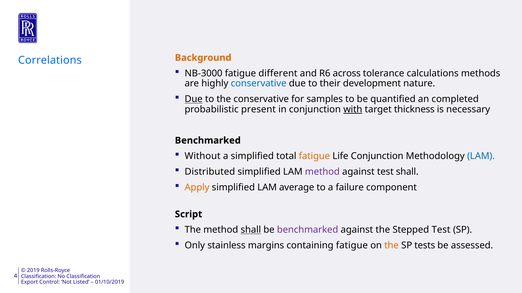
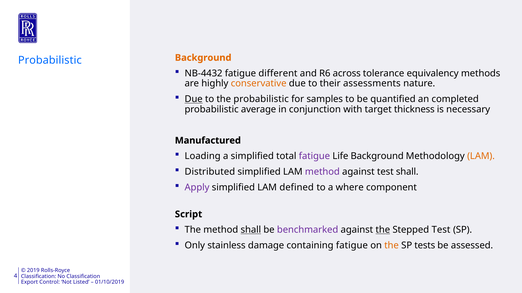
Correlations: Correlations -> Probabilistic (50, 60)
NB-3000: NB-3000 -> NB-4432 (204, 73)
calculations: calculations -> equivalency (433, 73)
conservative colour: blue -> orange (259, 84)
development: development -> assessments (372, 84)
the conservative: conservative -> probabilistic (261, 99)
present: present -> average (259, 110)
with underline: present -> none (353, 110)
Benchmarked: Benchmarked -> Manufactured (208, 141)
Without: Without -> Loading (203, 156)
fatigue colour: orange -> purple (314, 156)
Life Conjunction: Conjunction -> Background (377, 156)
LAM colour: blue -> orange (481, 156)
Apply colour: orange -> purple (197, 188)
average: average -> defined (297, 188)
failure: failure -> where (350, 188)
the underline: none -> present (383, 230)
margins: margins -> damage (266, 246)
